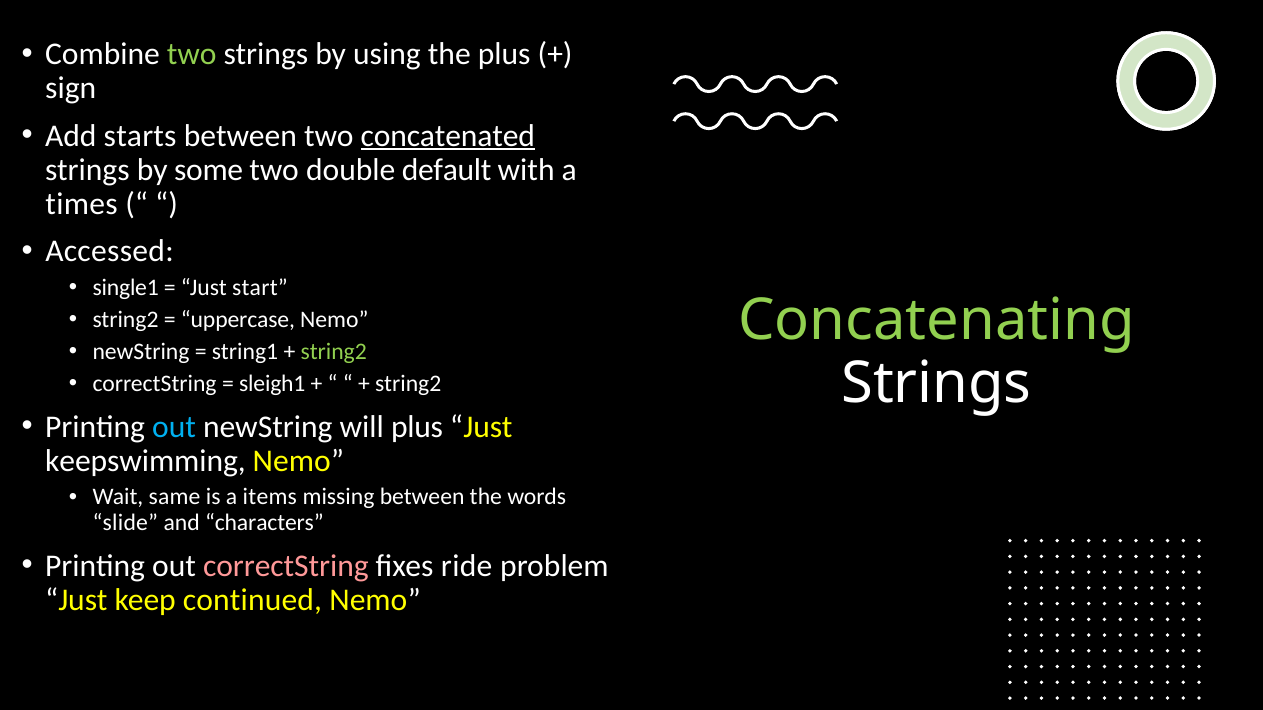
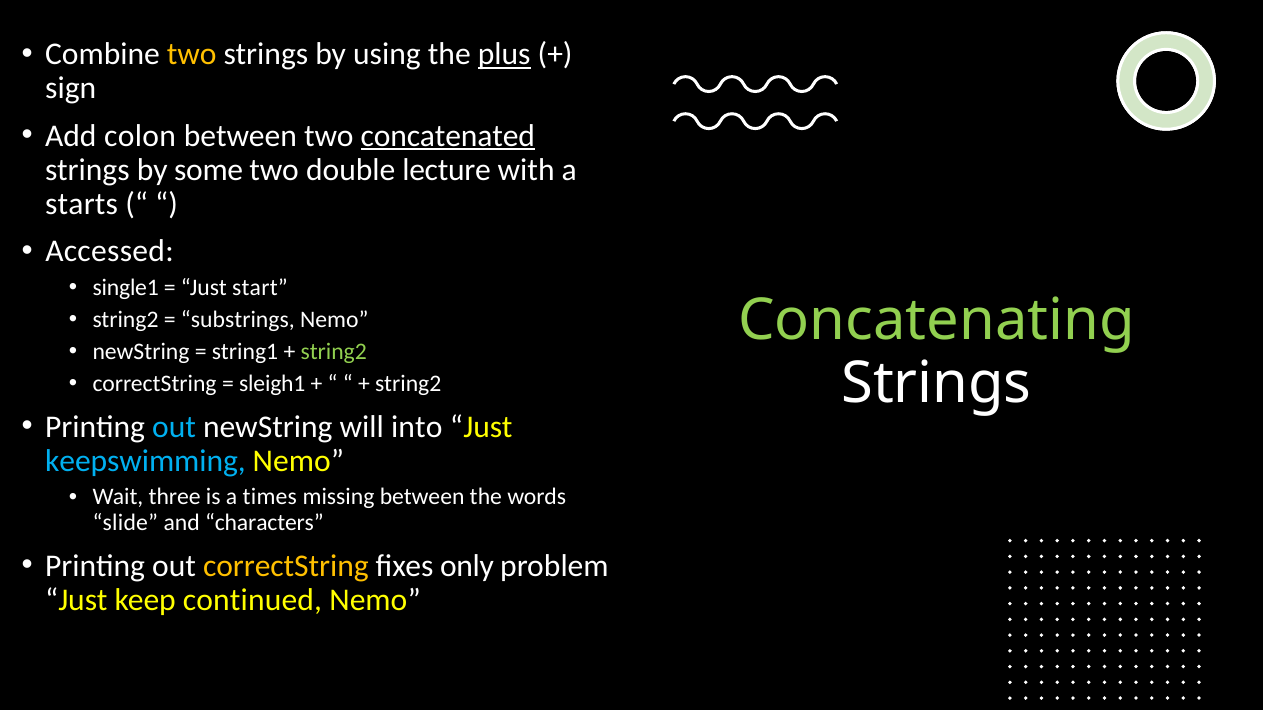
two colour: light green -> yellow (192, 54)
plus underline: none -> present (504, 54)
starts: starts -> colon (140, 136)
default: default -> lecture (447, 170)
times: times -> starts (82, 204)
uppercase: uppercase -> substrings (238, 320)
will plus: plus -> into (417, 427)
keepswimming colour: white -> light blue (145, 461)
same: same -> three (175, 497)
items: items -> times (270, 497)
correctString colour: pink -> yellow (286, 566)
ride: ride -> only (467, 566)
